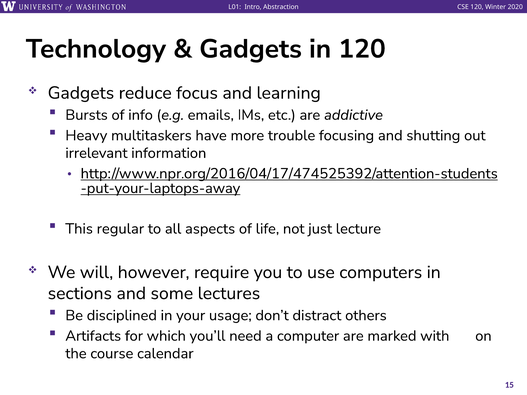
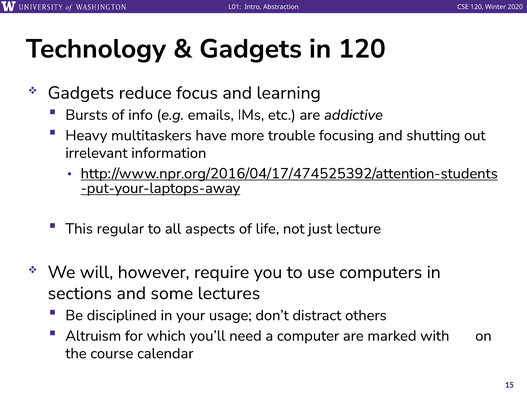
Artifacts: Artifacts -> Altruism (93, 336)
